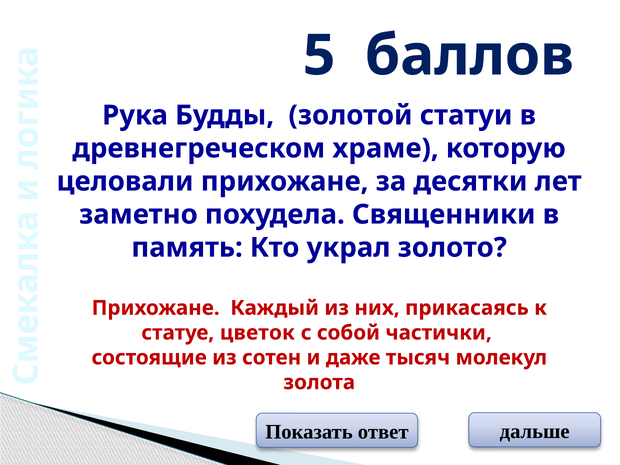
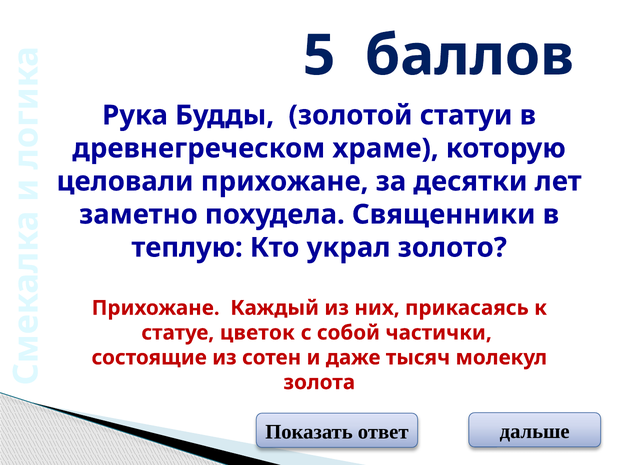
память: память -> теплую (187, 248)
